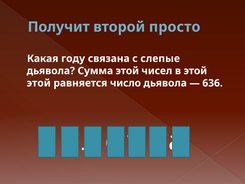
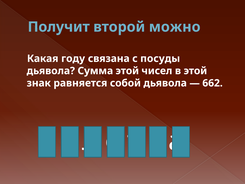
просто: просто -> можно (175, 27)
слепые: слепые -> посуды (160, 58)
этой: этой -> знак (39, 83)
число: число -> собой (125, 83)
636: 636 -> 662 (213, 83)
